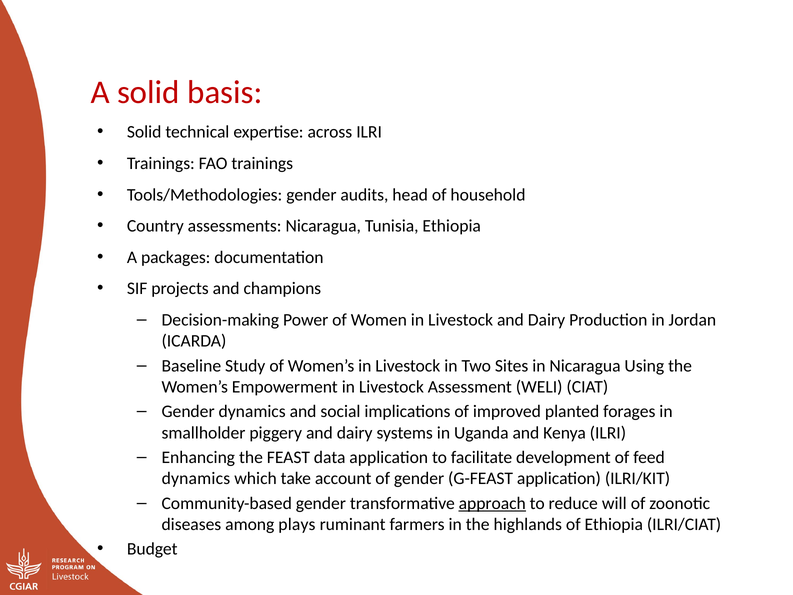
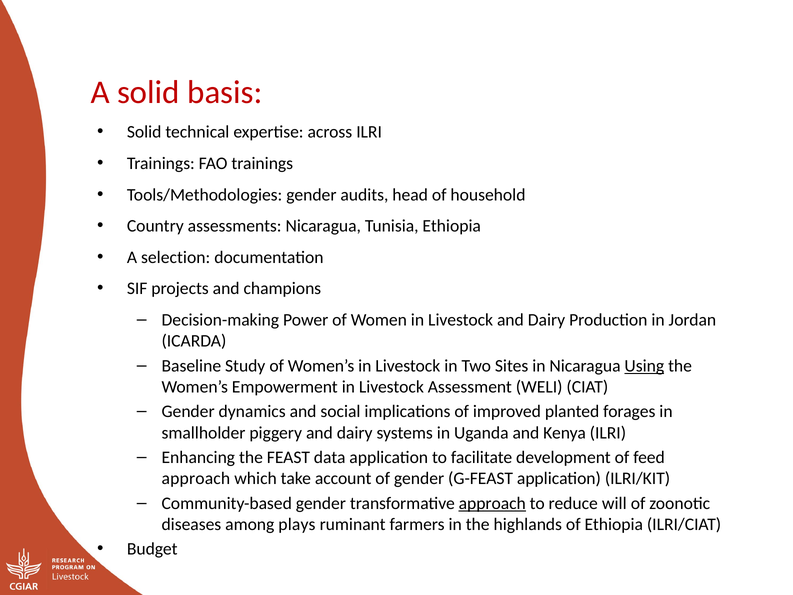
packages: packages -> selection (176, 257)
Using underline: none -> present (644, 366)
dynamics: dynamics -> approach (196, 478)
